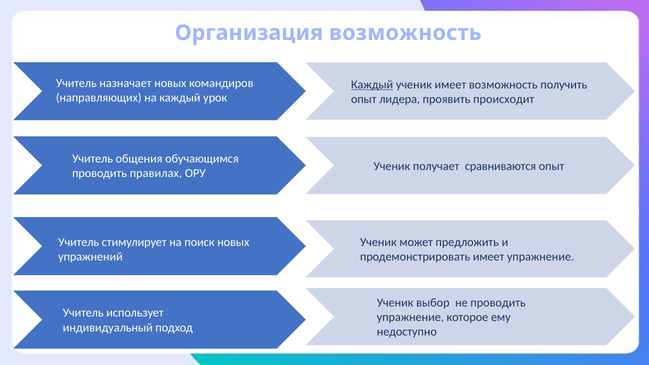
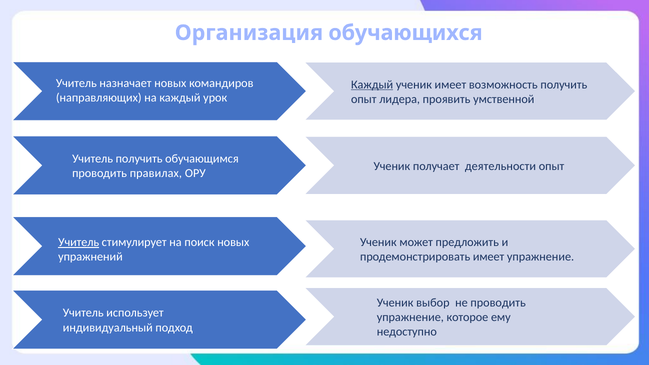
Организация возможность: возможность -> обучающихся (406, 33)
происходит: происходит -> умственной (504, 99)
Учитель общения: общения -> получить (139, 159)
сравниваются: сравниваются -> деятельности (500, 166)
Учитель underline: none -> present (79, 242)
